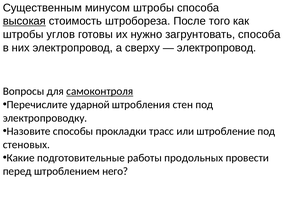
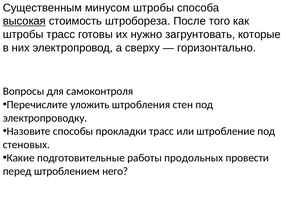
штробы углов: углов -> трасс (61, 35)
загрунтовать способа: способа -> которые (259, 35)
электропровод: электропровод -> горизонтально (217, 48)
самоконтроля underline: present -> none (100, 92)
ударной: ударной -> уложить (90, 105)
